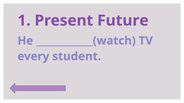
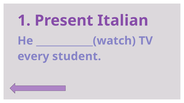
Future: Future -> Italian (123, 21)
